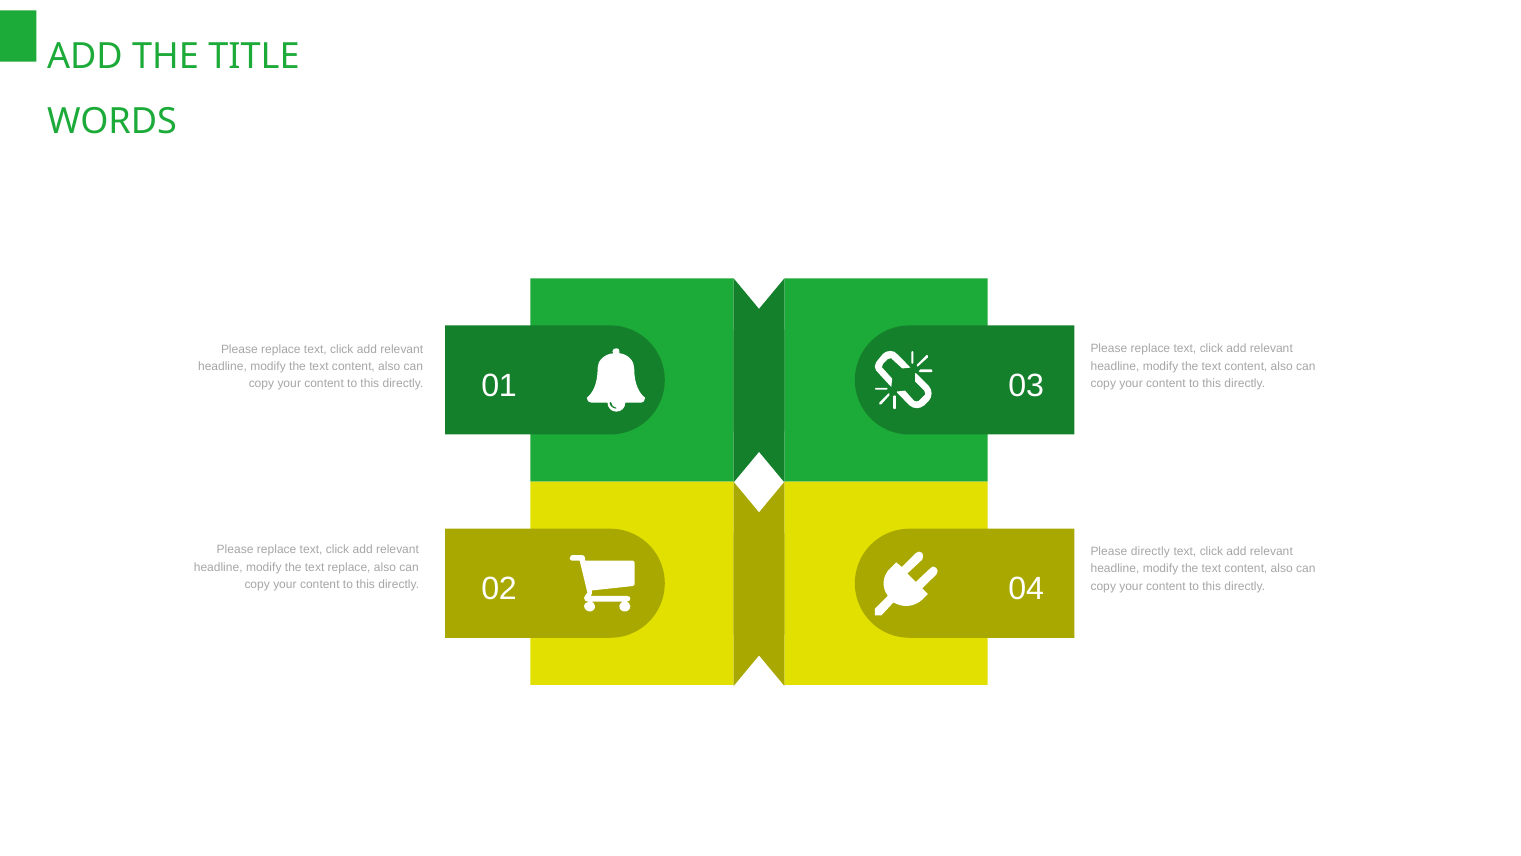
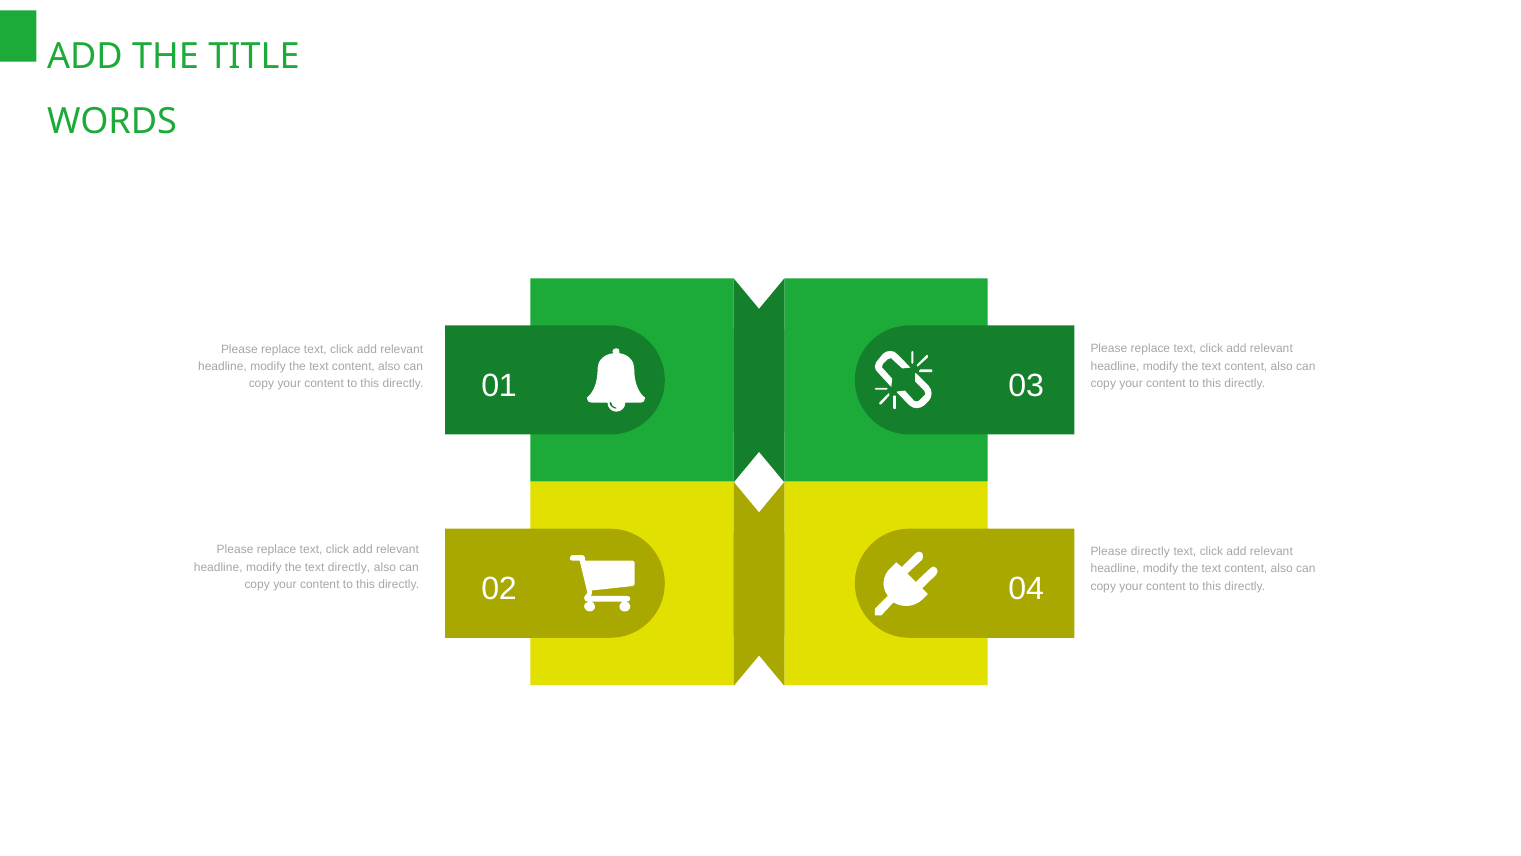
text replace: replace -> directly (349, 567)
